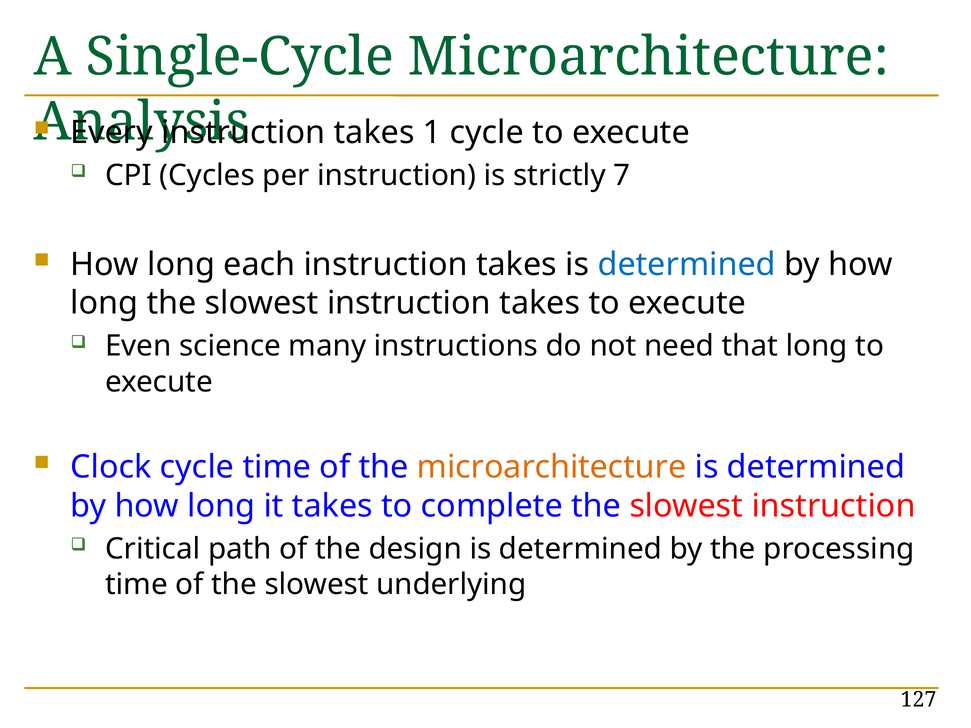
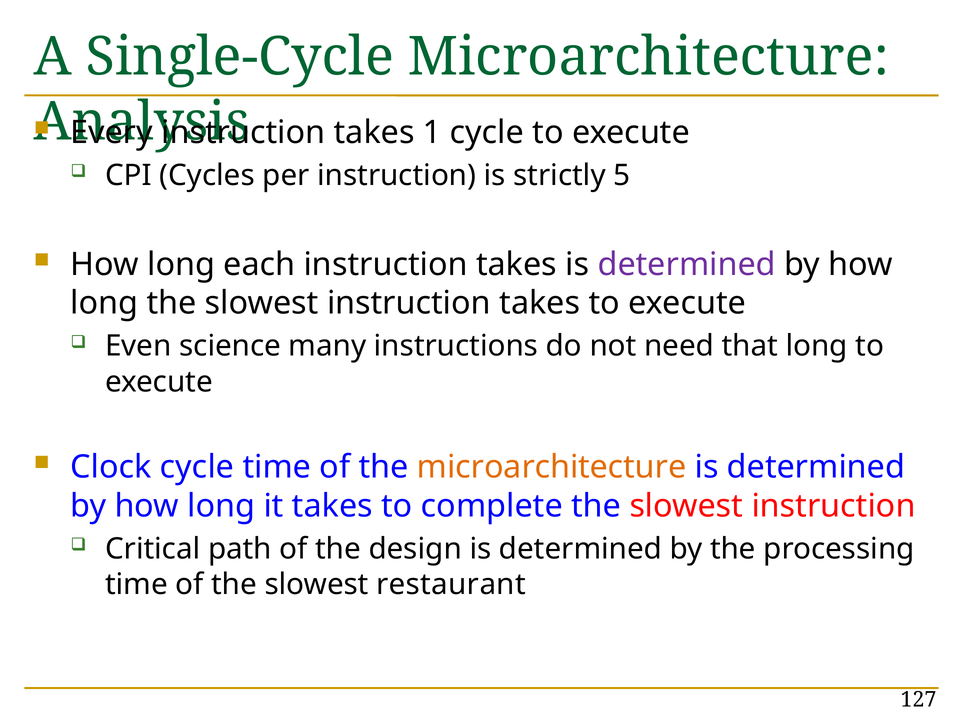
7: 7 -> 5 (622, 175)
determined colour: blue -> purple (687, 265)
underlying: underlying -> restaurant (451, 585)
